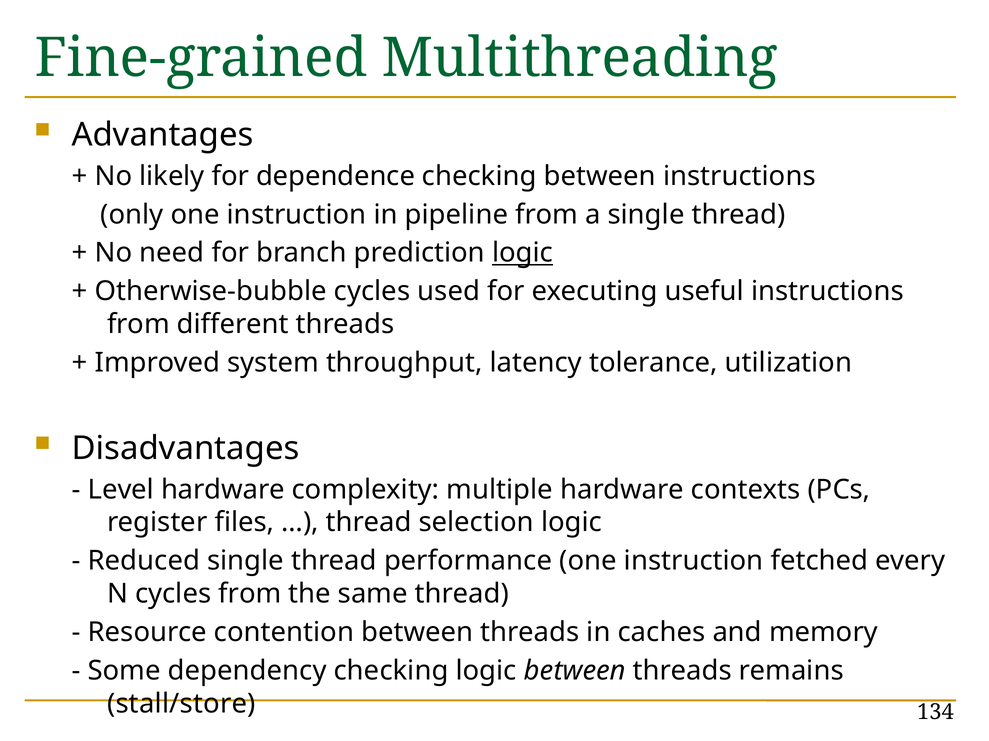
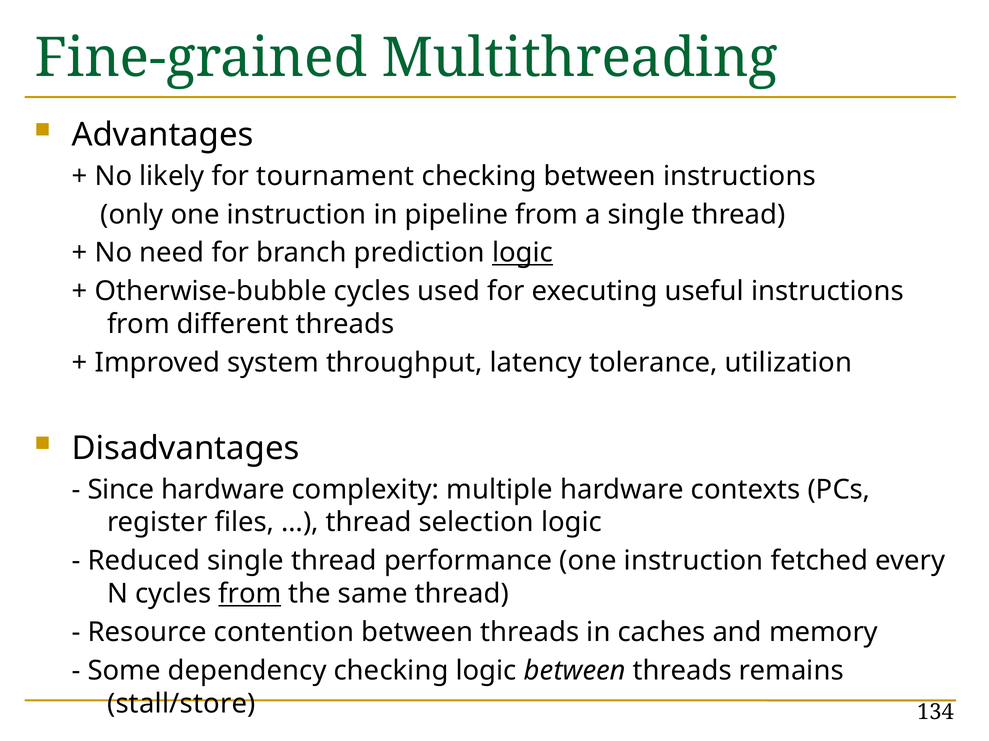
dependence: dependence -> tournament (335, 176)
Level: Level -> Since (121, 490)
from underline: none -> present (250, 594)
